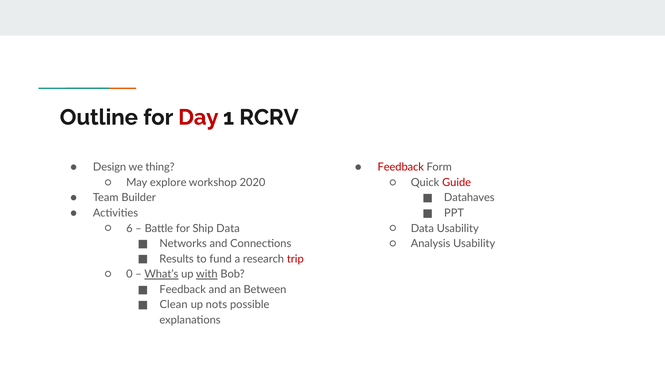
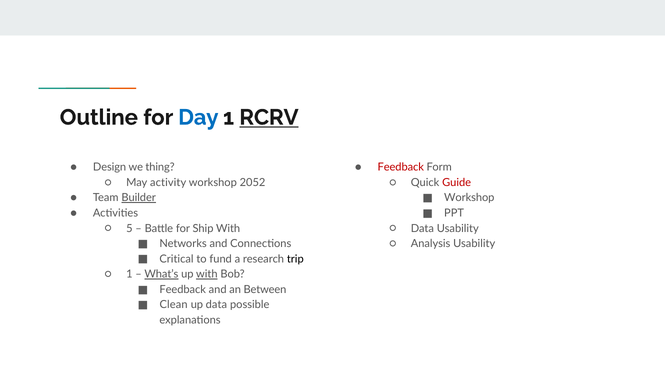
Day colour: red -> blue (198, 117)
RCRV underline: none -> present (269, 117)
explore: explore -> activity (168, 183)
2020: 2020 -> 2052 (253, 183)
Datahaves: Datahaves -> Workshop (469, 198)
Builder underline: none -> present (139, 198)
6: 6 -> 5 (129, 228)
Ship Data: Data -> With (228, 228)
Results: Results -> Critical (176, 259)
trip colour: red -> black (295, 259)
0: 0 -> 1 (129, 274)
up nots: nots -> data (216, 305)
